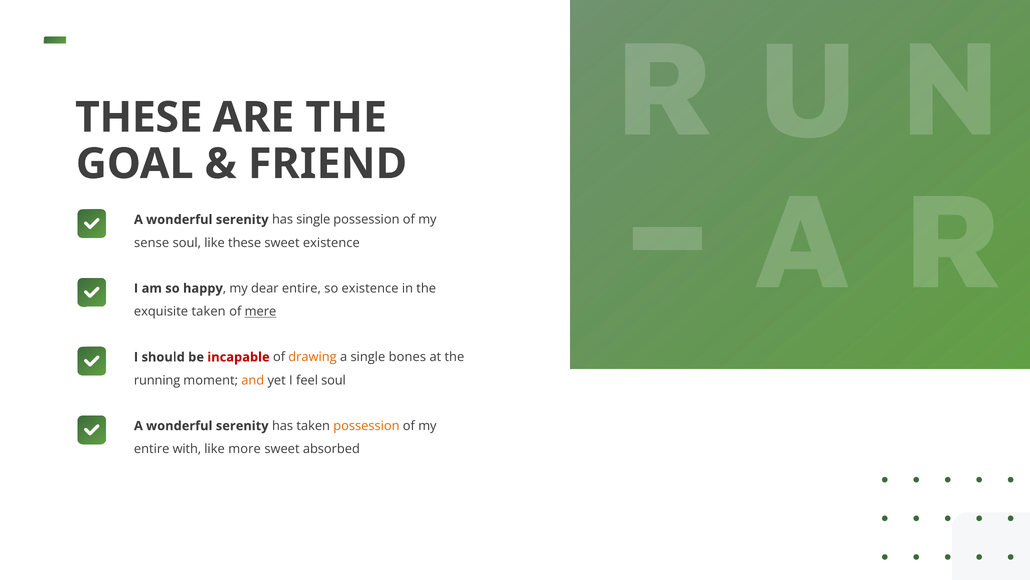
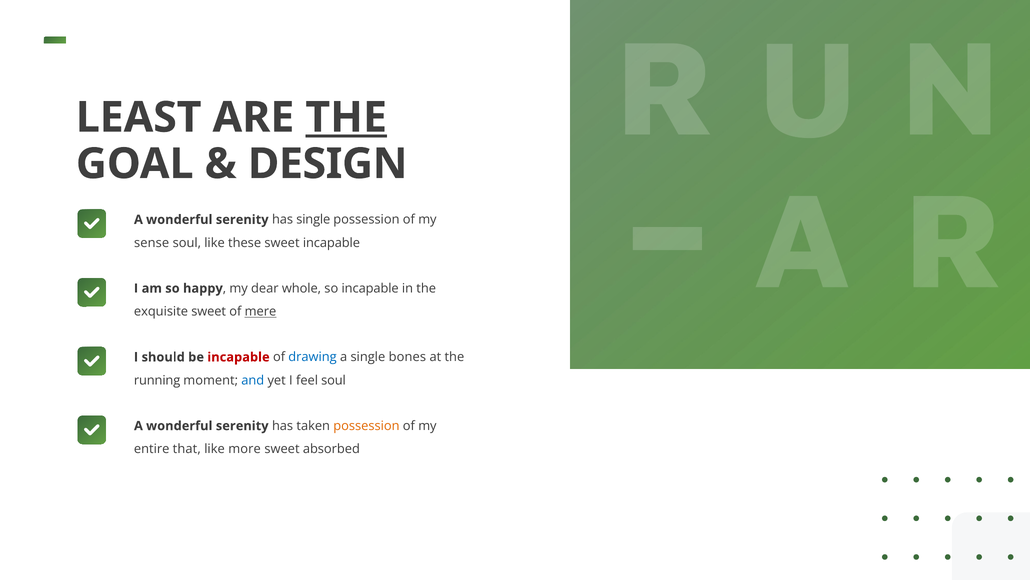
THESE: THESE -> LEAST (139, 117)
THE underline: none -> present (346, 117)
FRIEND: FRIEND -> DESIGN (328, 164)
sweet existence: existence -> incapable (331, 243)
dear entire: entire -> whole (301, 288)
so existence: existence -> incapable (370, 288)
exquisite taken: taken -> sweet (209, 311)
drawing colour: orange -> blue (313, 357)
and colour: orange -> blue (253, 380)
with: with -> that (187, 449)
